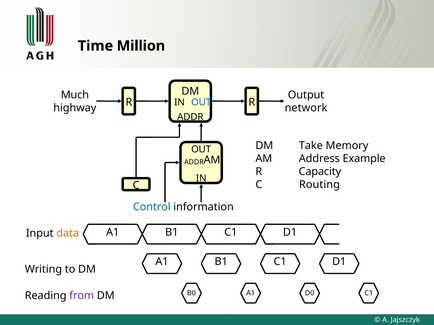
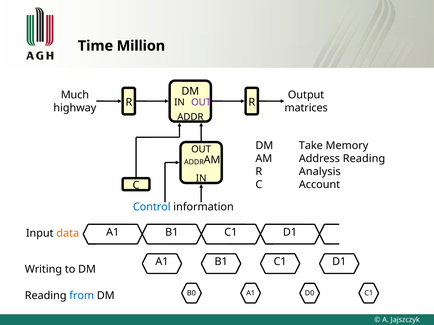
OUT colour: blue -> purple (201, 103)
network: network -> matrices (306, 108)
Address Example: Example -> Reading (364, 159)
Capacity: Capacity -> Analysis (320, 172)
Routing: Routing -> Account (320, 185)
from colour: purple -> blue (82, 296)
